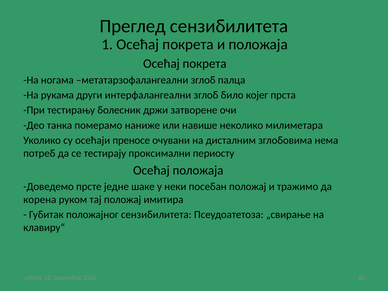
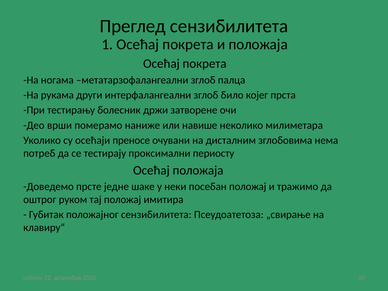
танка: танка -> врши (59, 125)
корена: корена -> оштрог (40, 199)
